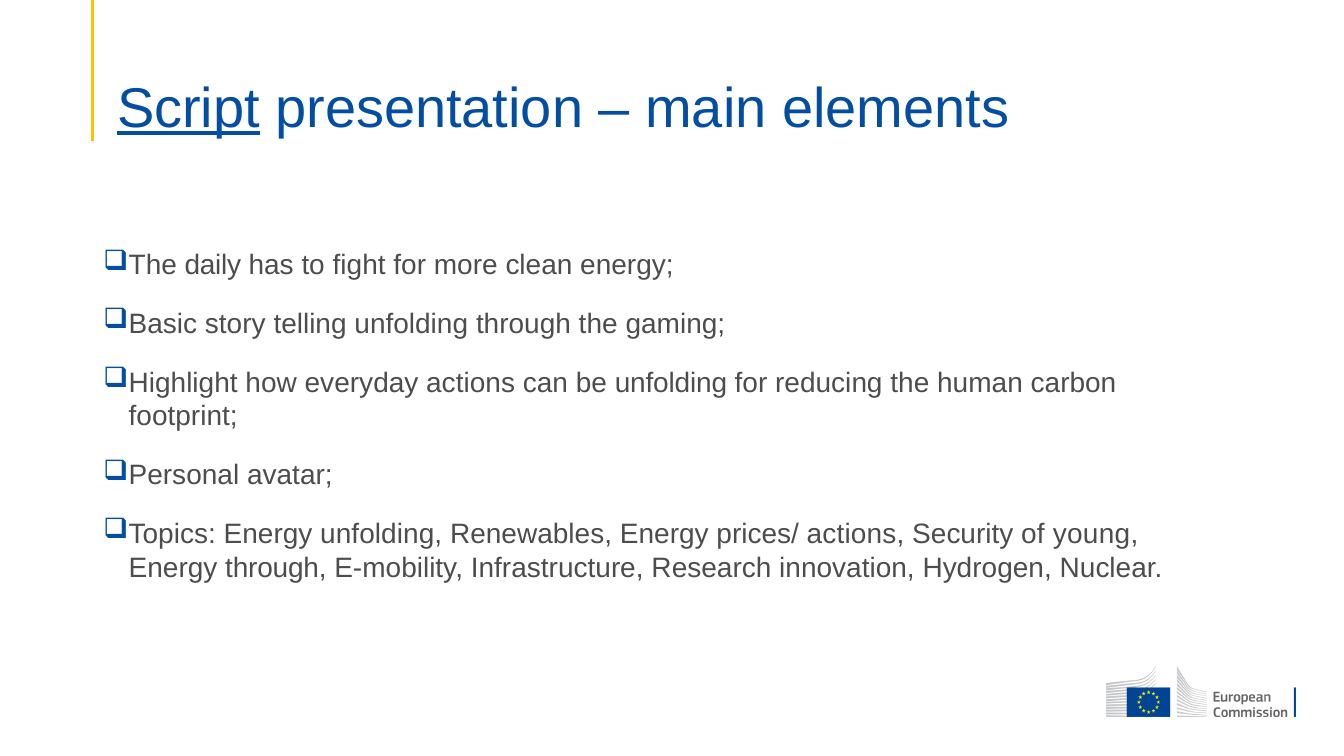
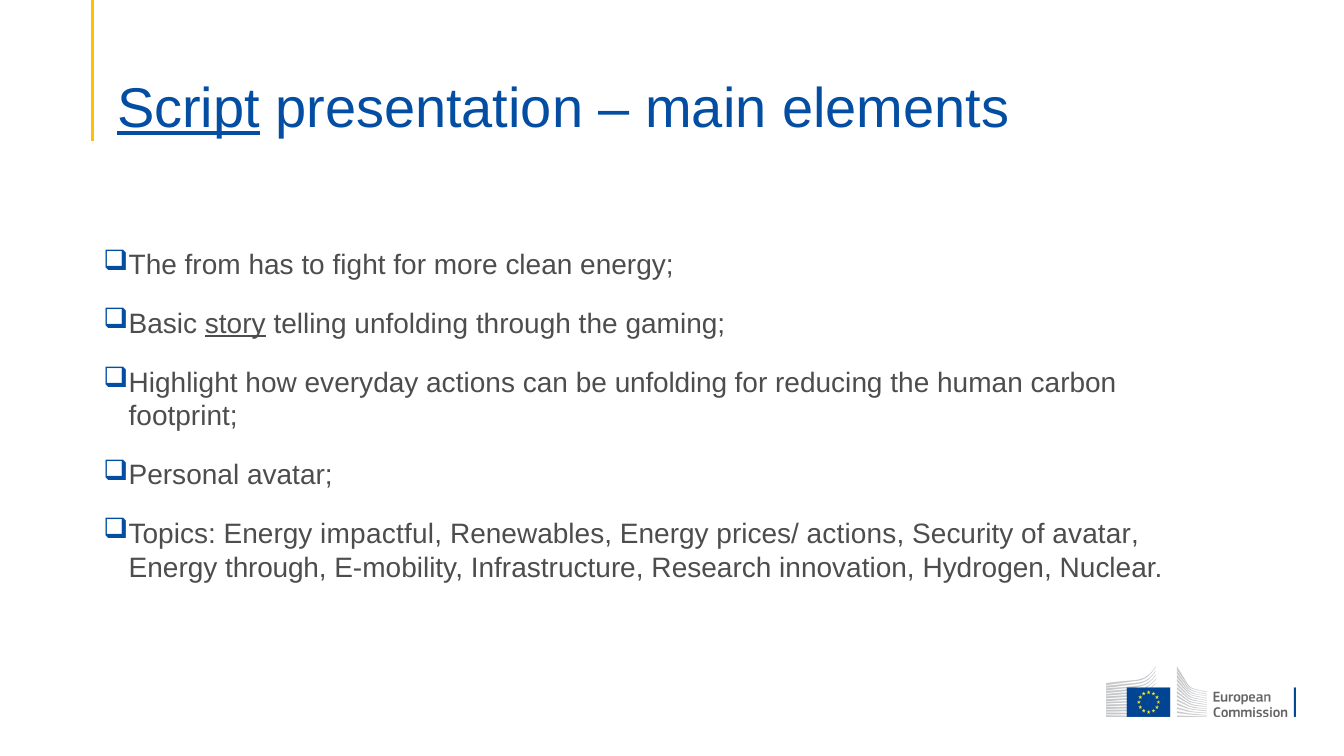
daily: daily -> from (213, 265)
story underline: none -> present (235, 324)
Energy unfolding: unfolding -> impactful (381, 534)
of young: young -> avatar (1096, 534)
